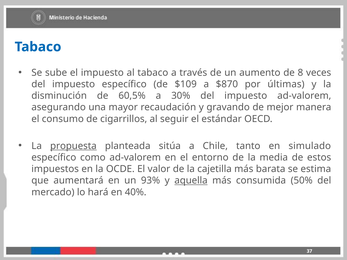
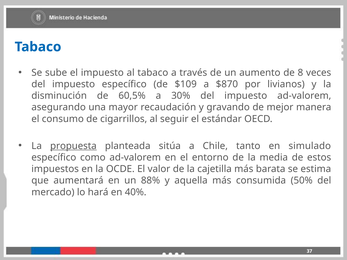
últimas: últimas -> livianos (286, 84)
93%: 93% -> 88% (150, 181)
aquella underline: present -> none (191, 181)
